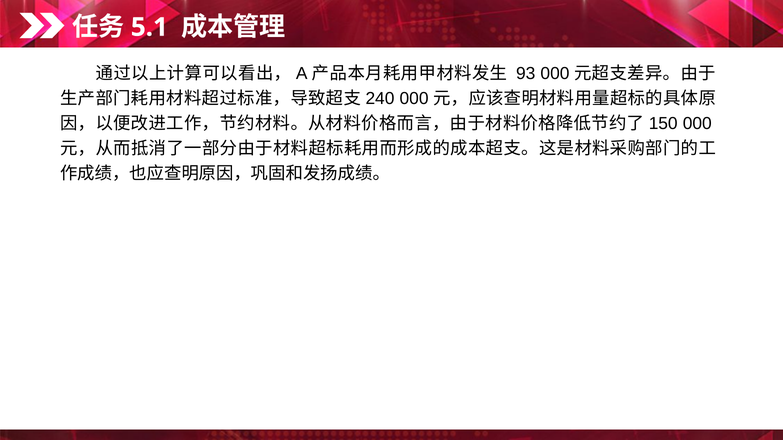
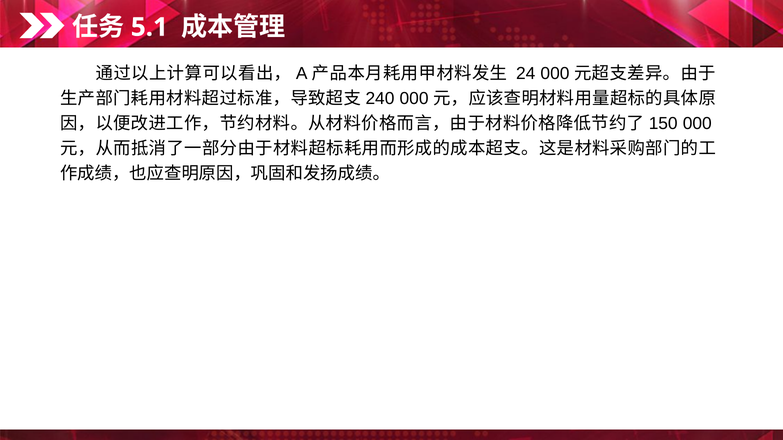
93: 93 -> 24 (526, 73)
